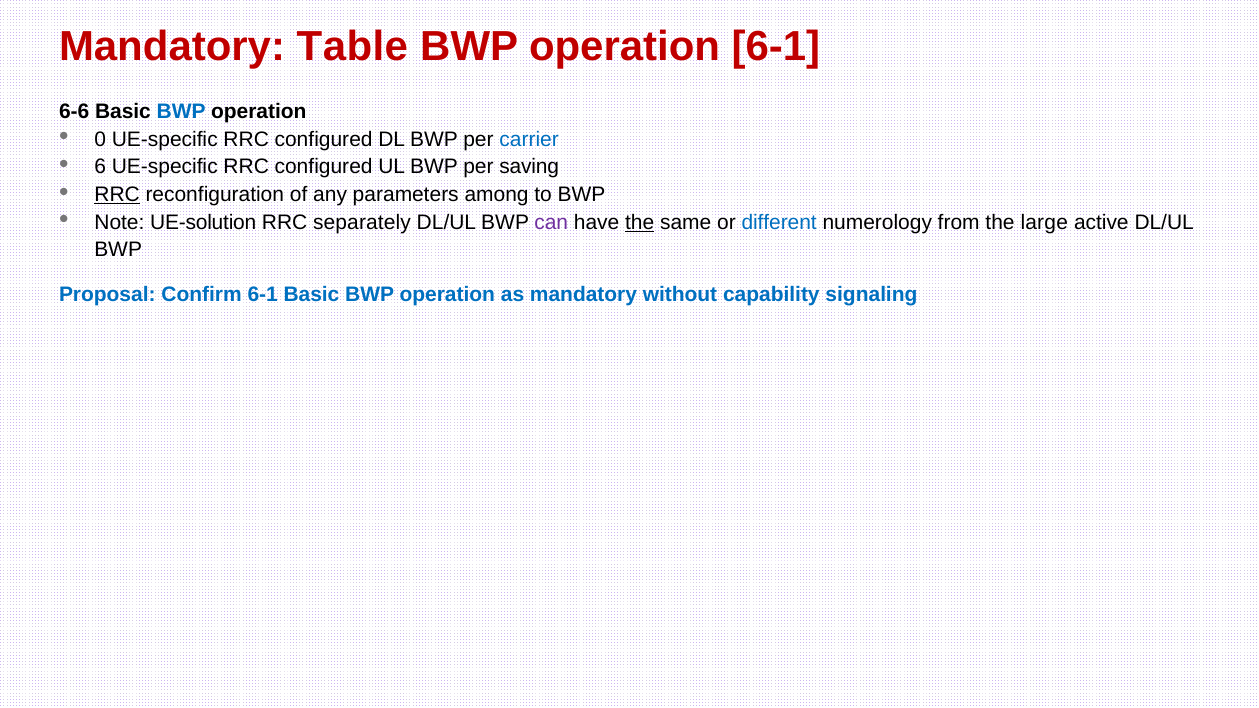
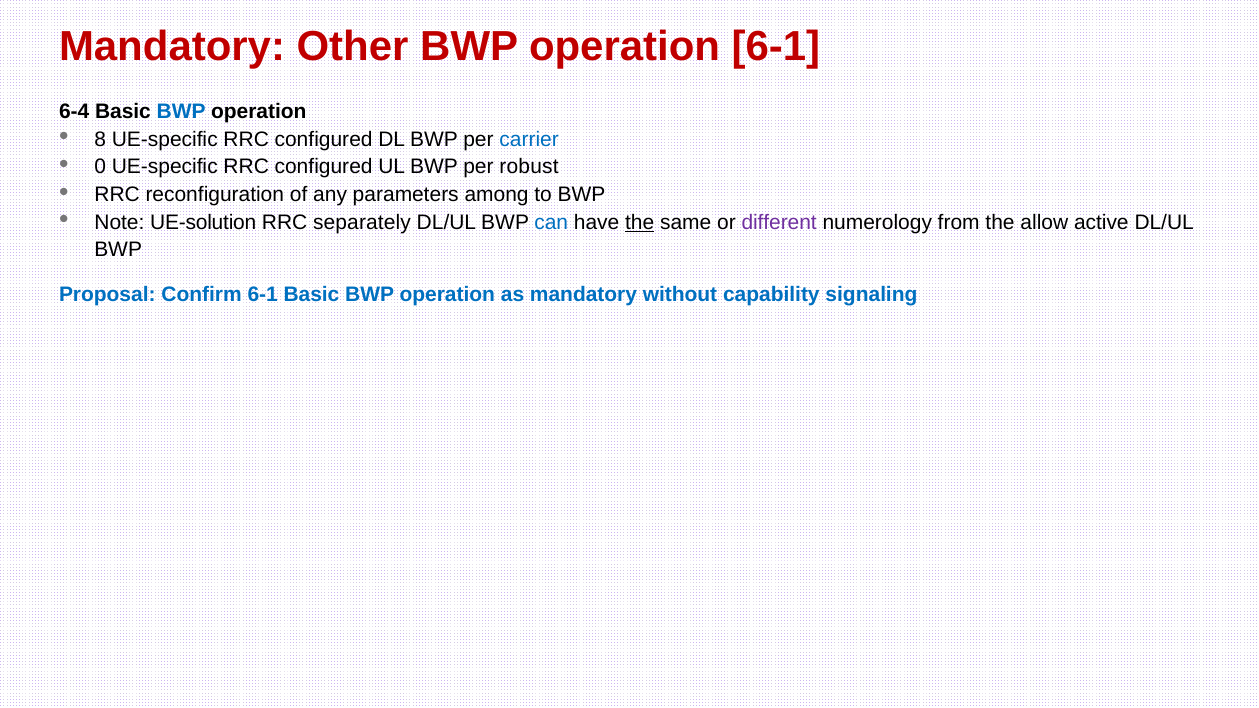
Table: Table -> Other (353, 46)
6-6: 6-6 -> 6-4 (74, 112)
0: 0 -> 8 (100, 139)
6: 6 -> 0 (100, 167)
saving: saving -> robust (529, 167)
RRC underline: present -> none (117, 195)
can colour: purple -> blue (551, 222)
different colour: blue -> purple (779, 222)
large: large -> allow (1044, 222)
